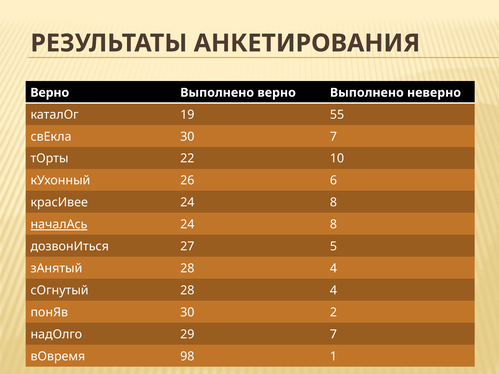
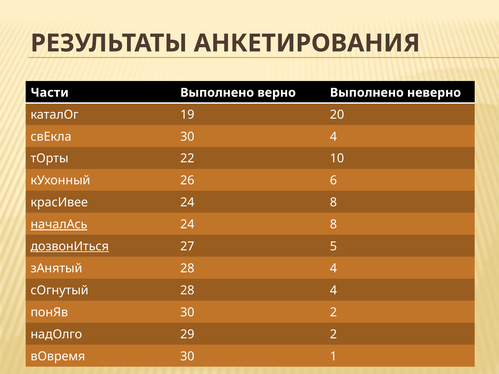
Верно: Верно -> Части (50, 93)
55: 55 -> 20 (337, 115)
30 7: 7 -> 4 (333, 137)
дозвонИться underline: none -> present (70, 247)
29 7: 7 -> 2 (333, 335)
вОвремя 98: 98 -> 30 (187, 356)
